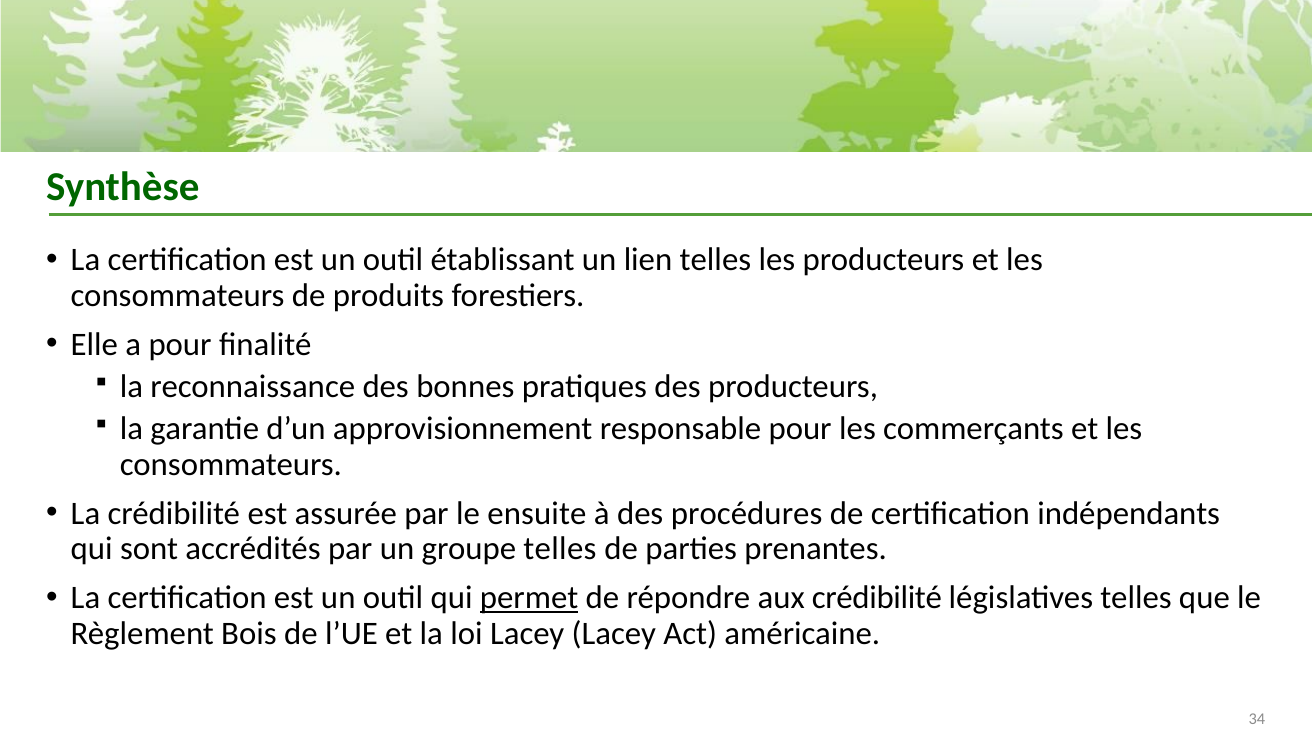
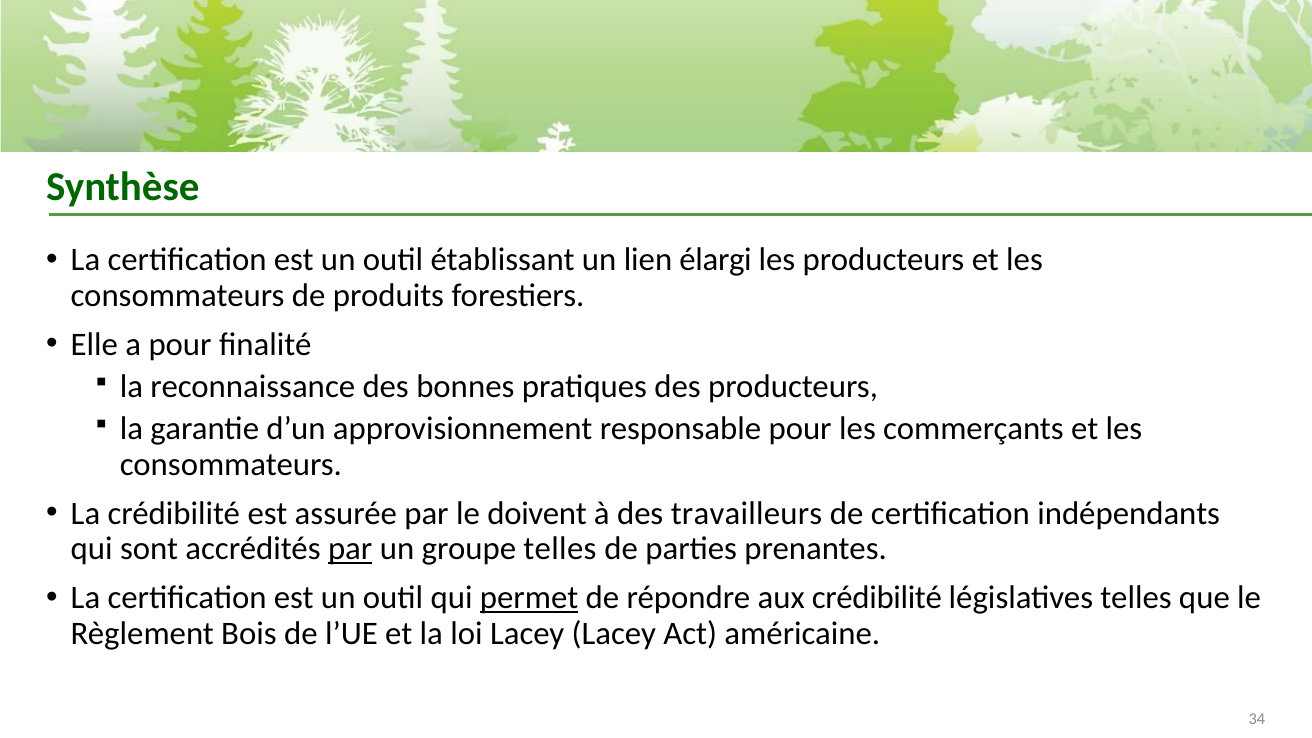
lien telles: telles -> élargi (716, 260)
ensuite: ensuite -> doivent (537, 513)
procédures: procédures -> travailleurs (747, 513)
par underline: none -> present (350, 549)
